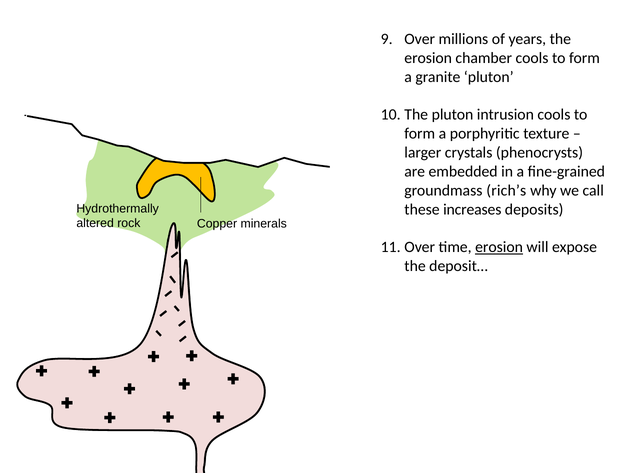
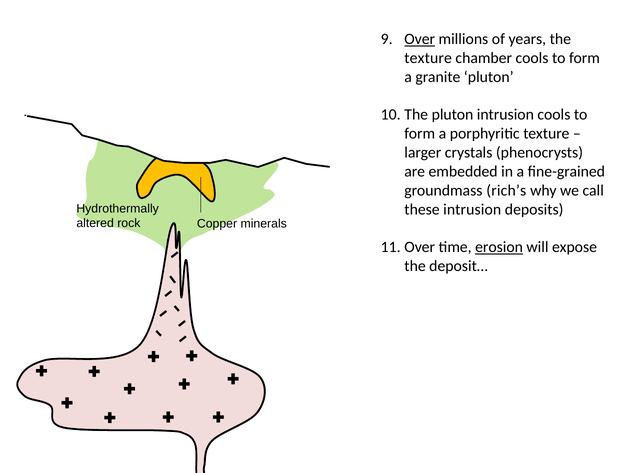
Over underline: none -> present (420, 39)
erosion: erosion -> texture (428, 58)
these increases: increases -> intrusion (472, 209)
